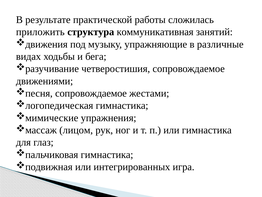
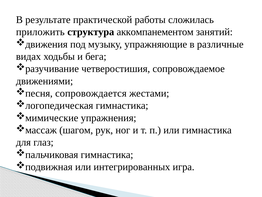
коммуникативная: коммуникативная -> аккомпанементом (155, 32)
сопровождаемое: сопровождаемое -> сопровождается (91, 93)
лицом: лицом -> шагом (76, 130)
